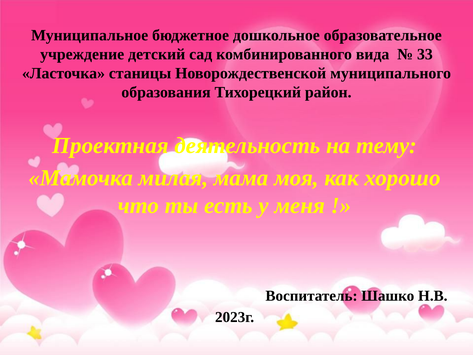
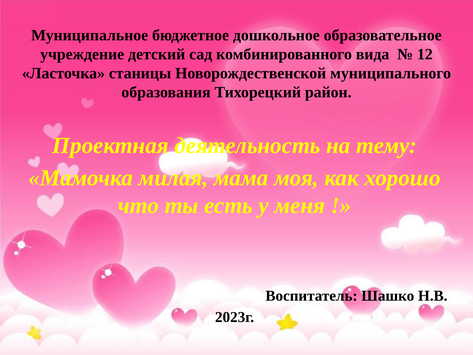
33: 33 -> 12 (425, 54)
